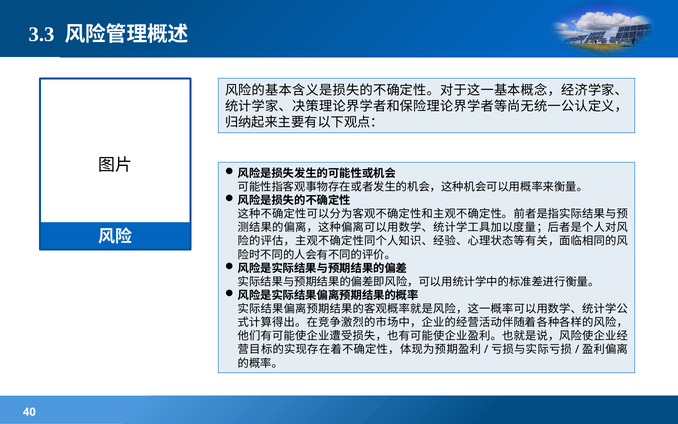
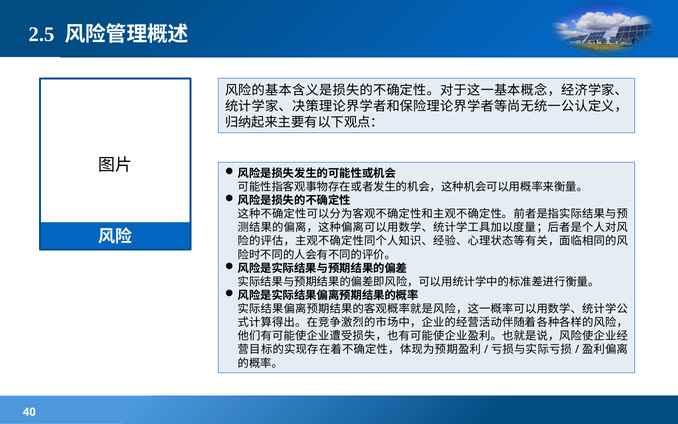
3.3: 3.3 -> 2.5 (42, 34)
